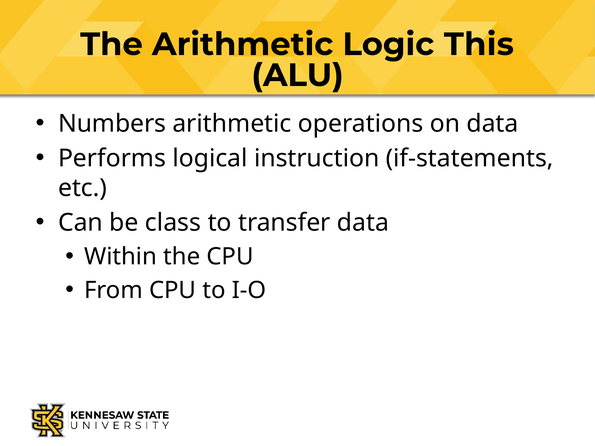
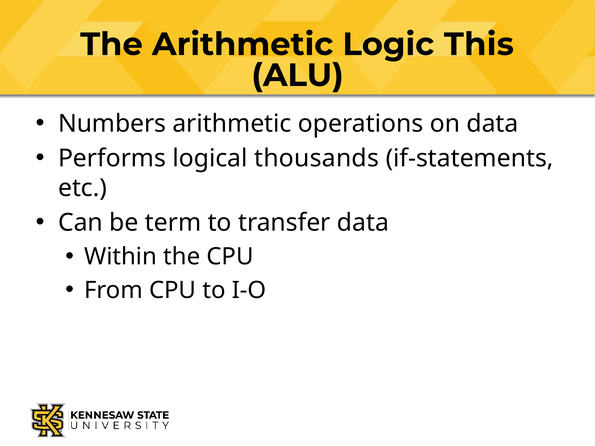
instruction: instruction -> thousands (317, 158)
class: class -> term (173, 223)
